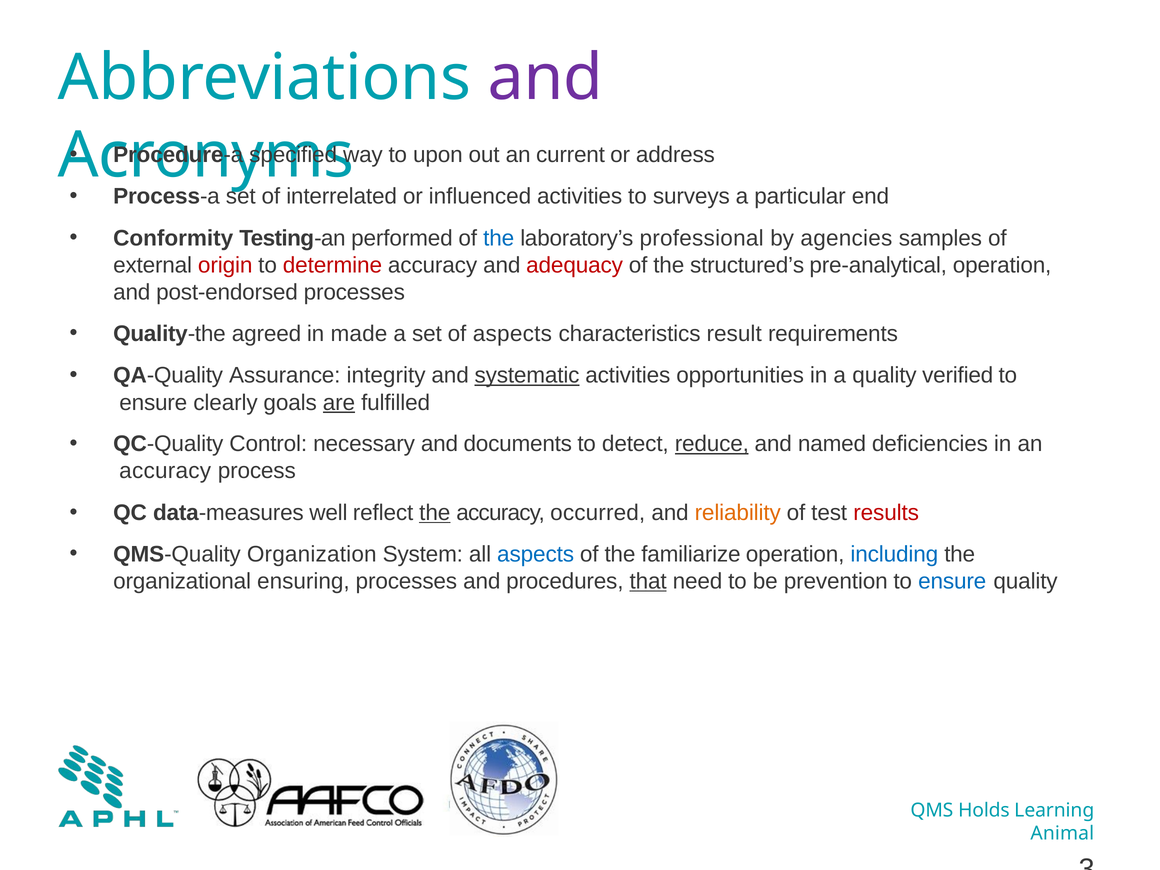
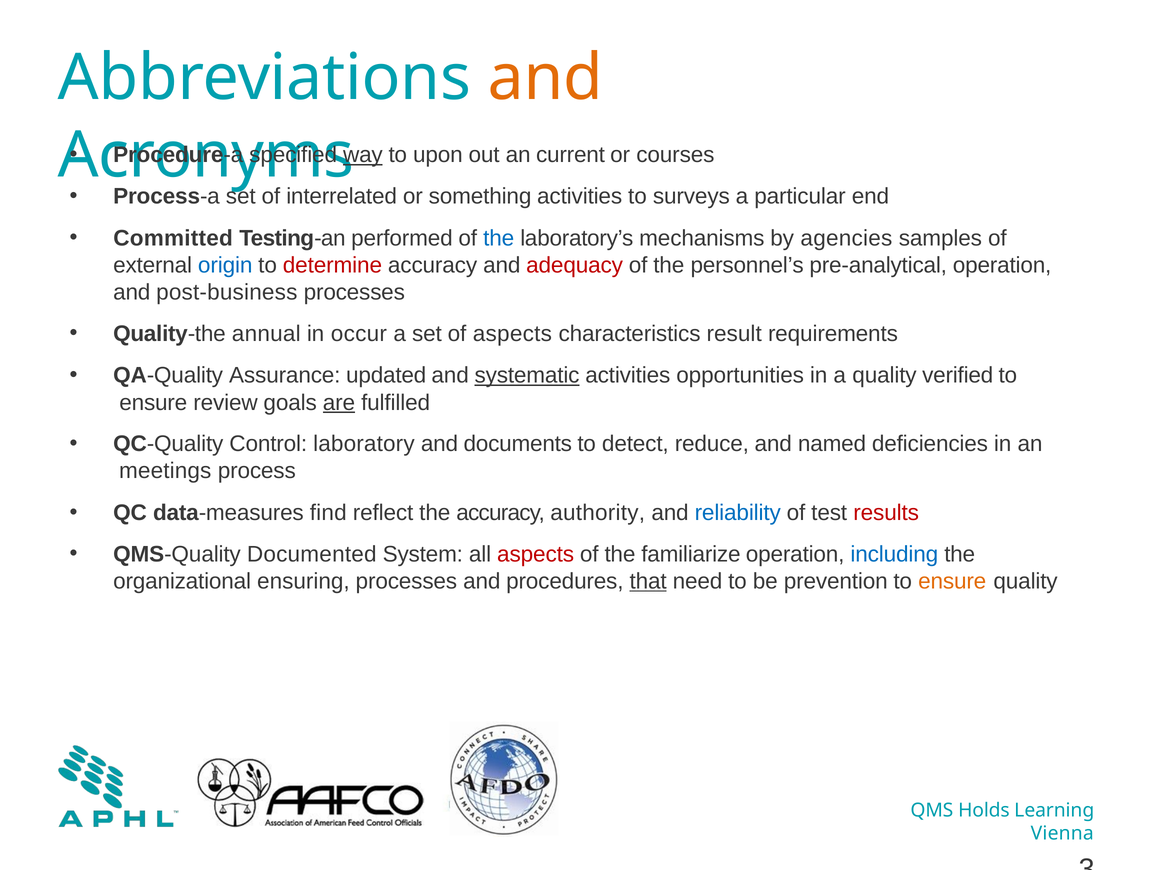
and colour: purple -> orange (545, 78)
way underline: none -> present (363, 155)
address: address -> courses (675, 155)
influenced: influenced -> something (480, 196)
Conformity: Conformity -> Committed (173, 238)
professional: professional -> mechanisms (702, 238)
origin colour: red -> blue (225, 265)
structured’s: structured’s -> personnel’s (747, 265)
post-endorsed: post-endorsed -> post-business (227, 292)
agreed: agreed -> annual (266, 334)
made: made -> occur (359, 334)
integrity: integrity -> updated (386, 376)
clearly: clearly -> review (226, 403)
necessary: necessary -> laboratory (364, 444)
reduce underline: present -> none (712, 444)
accuracy: accuracy -> meetings (165, 471)
well: well -> find (328, 513)
the underline: present -> none (435, 513)
occurred: occurred -> authority (598, 513)
reliability colour: orange -> blue (738, 513)
Organization: Organization -> Documented (312, 554)
aspects colour: blue -> red (536, 554)
ensure colour: blue -> orange (952, 581)
Animal: Animal -> Vienna (1062, 833)
